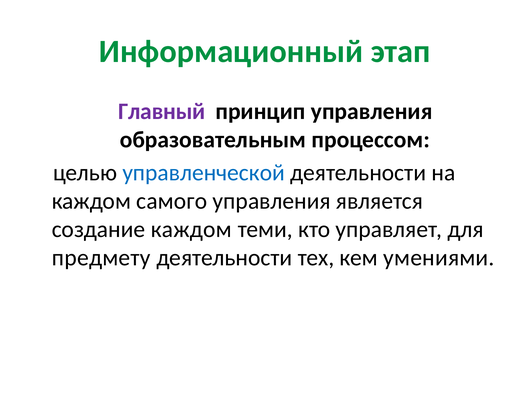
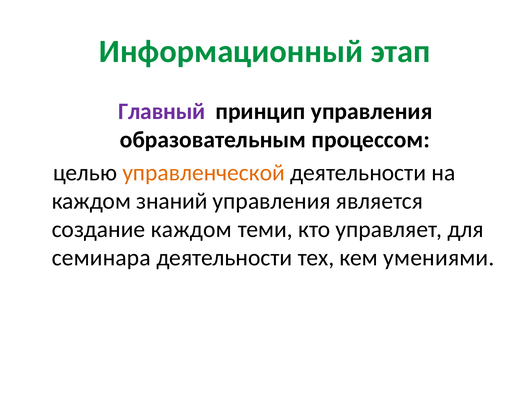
управленческой colour: blue -> orange (204, 172)
самого: самого -> знаний (172, 201)
предмету: предмету -> семинара (101, 257)
